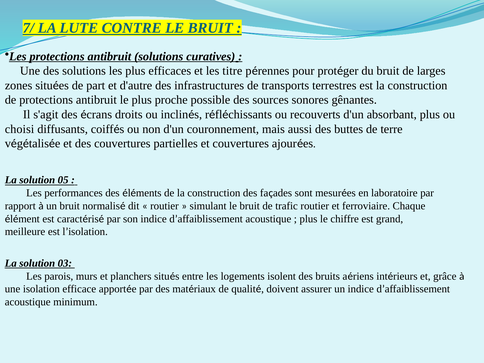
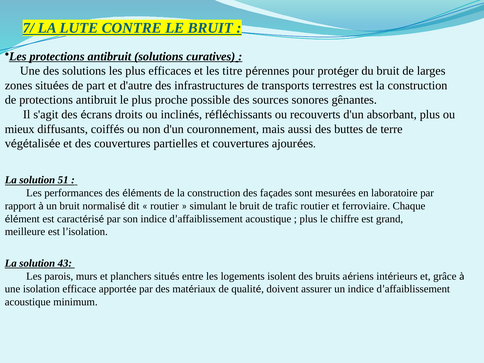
choisi: choisi -> mieux (20, 129)
05: 05 -> 51 (63, 180)
03: 03 -> 43 (65, 263)
